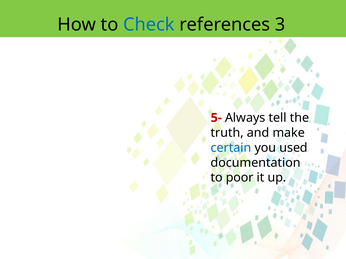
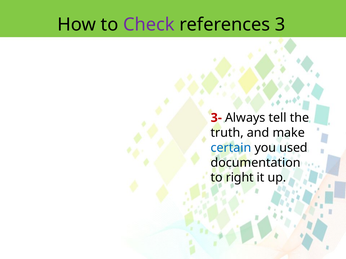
Check colour: blue -> purple (149, 25)
5-: 5- -> 3- (216, 118)
poor: poor -> right (240, 178)
